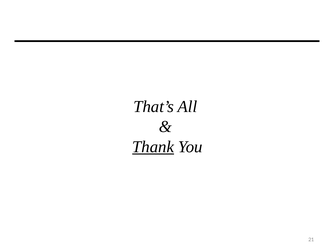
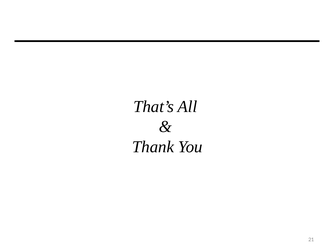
Thank underline: present -> none (153, 146)
